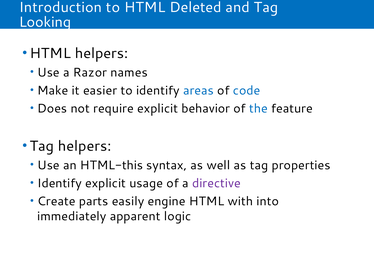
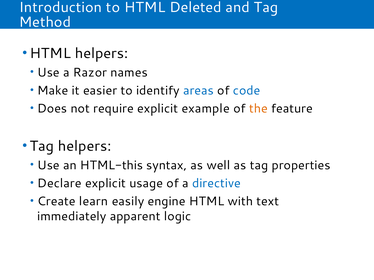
Looking: Looking -> Method (45, 22)
behavior: behavior -> example (206, 109)
the colour: blue -> orange (258, 109)
Identify: Identify -> Declare (59, 184)
directive colour: purple -> blue (216, 184)
parts: parts -> learn (94, 202)
into: into -> text (268, 202)
